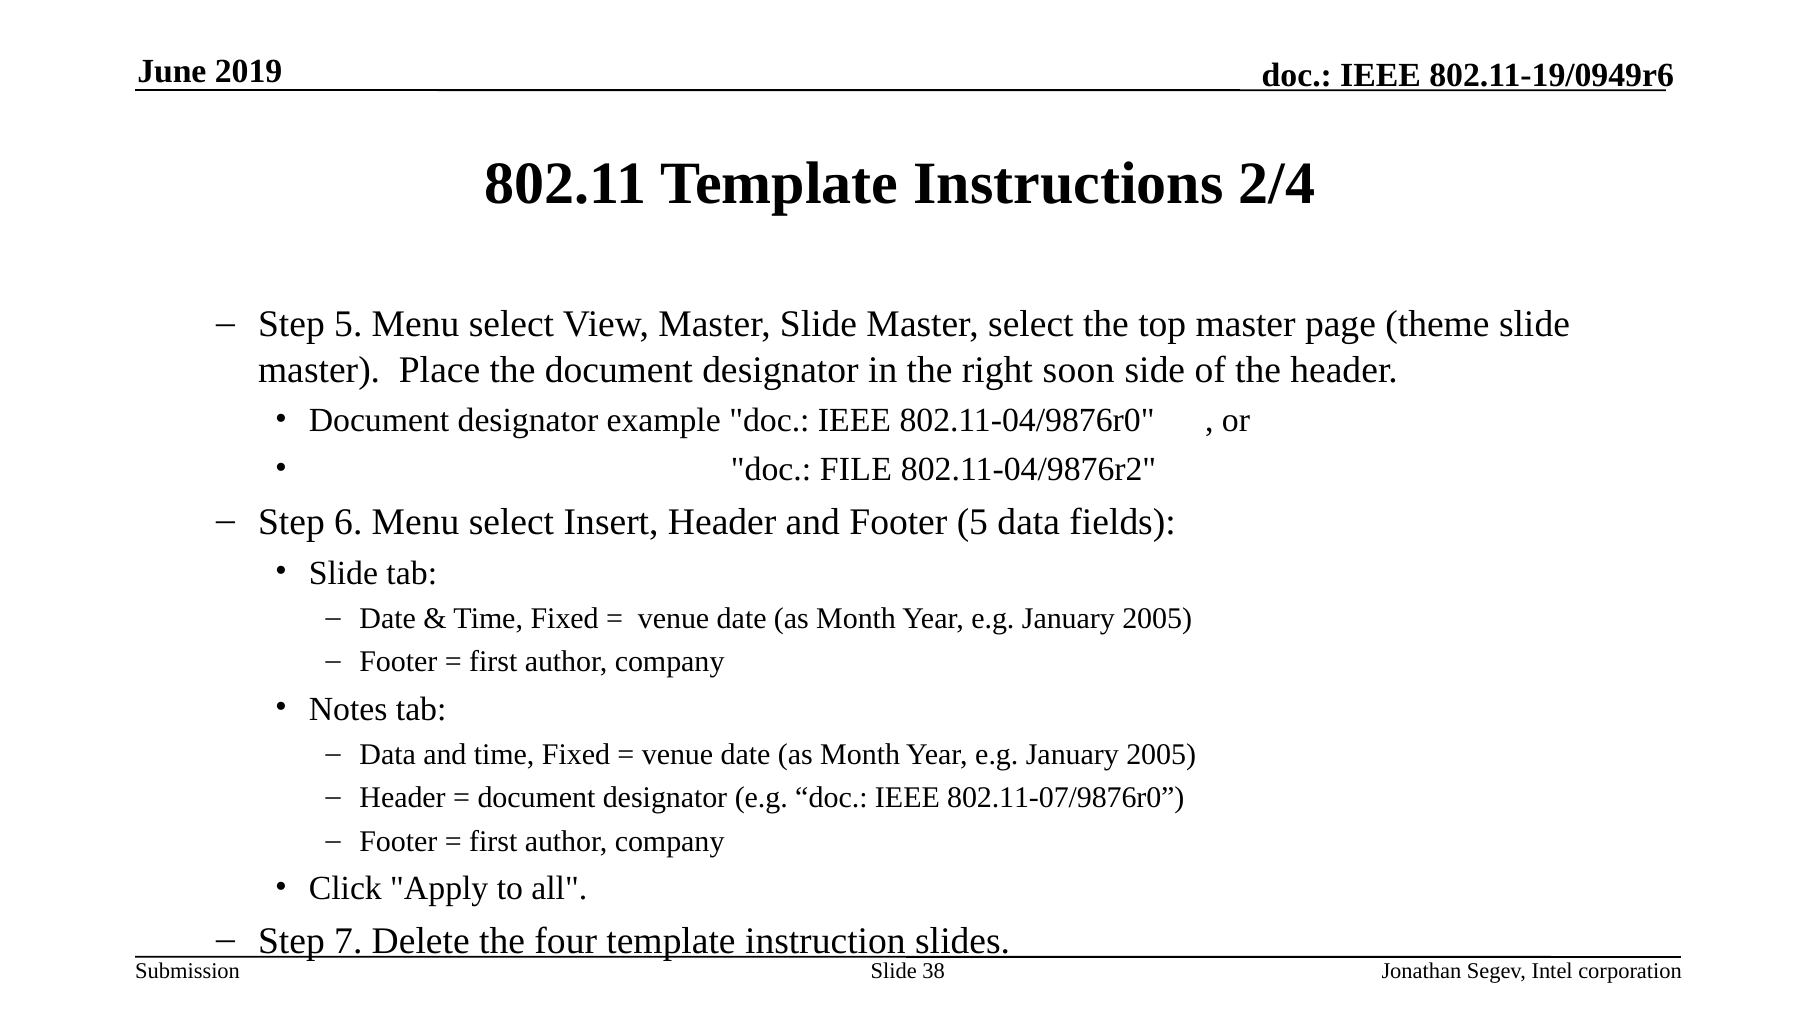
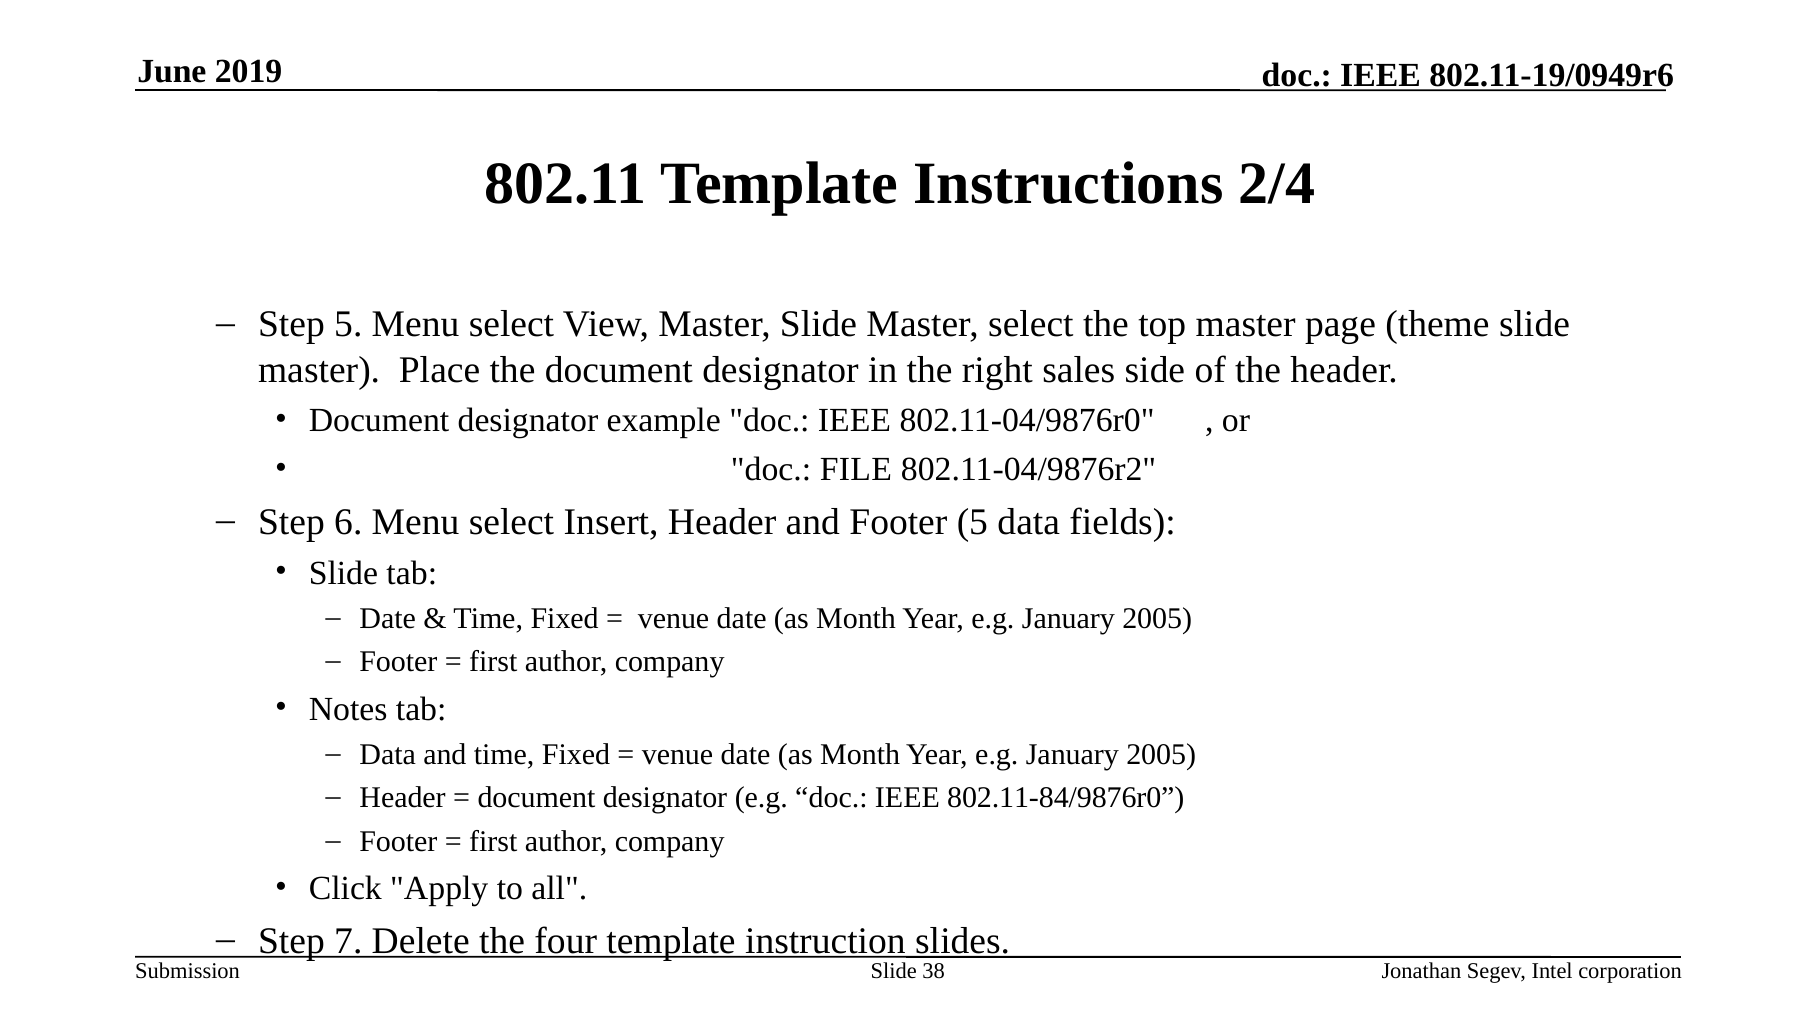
soon: soon -> sales (1079, 370)
802.11-07/9876r0: 802.11-07/9876r0 -> 802.11-84/9876r0 (1066, 798)
